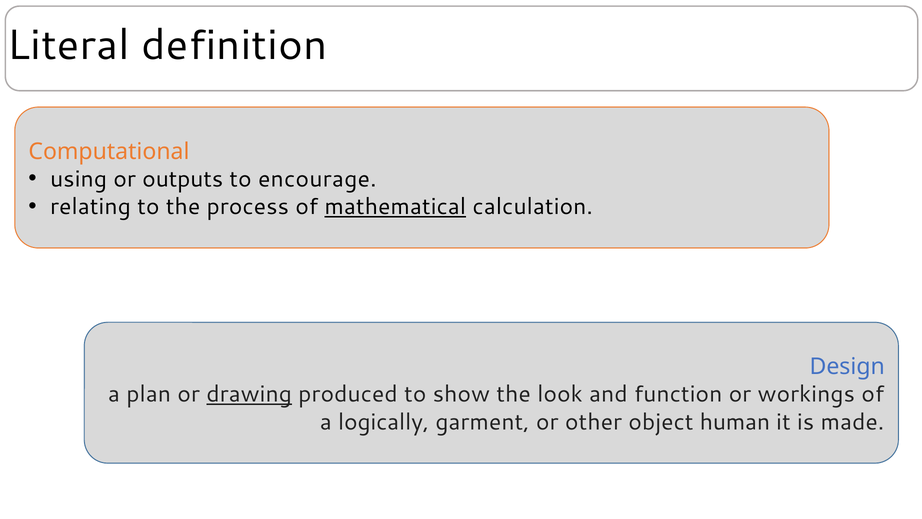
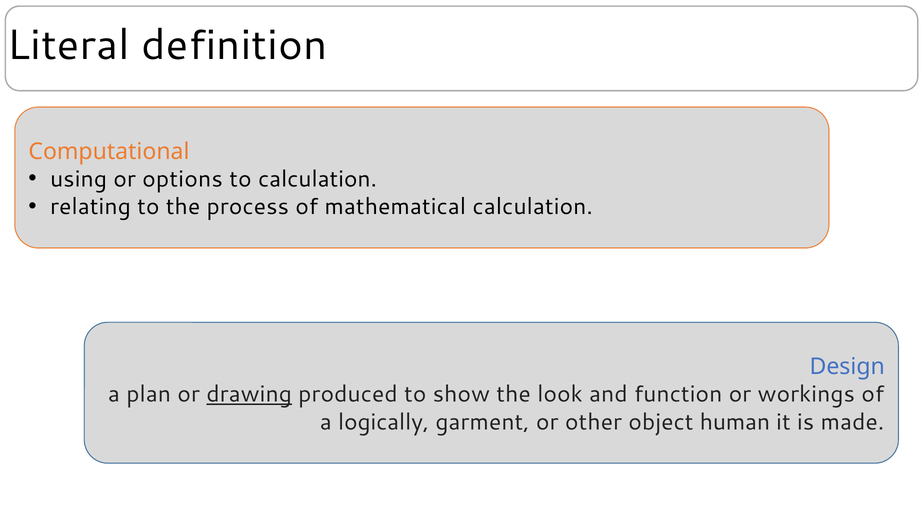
outputs: outputs -> options (183, 179)
to encourage: encourage -> calculation (317, 179)
mathematical underline: present -> none (395, 207)
